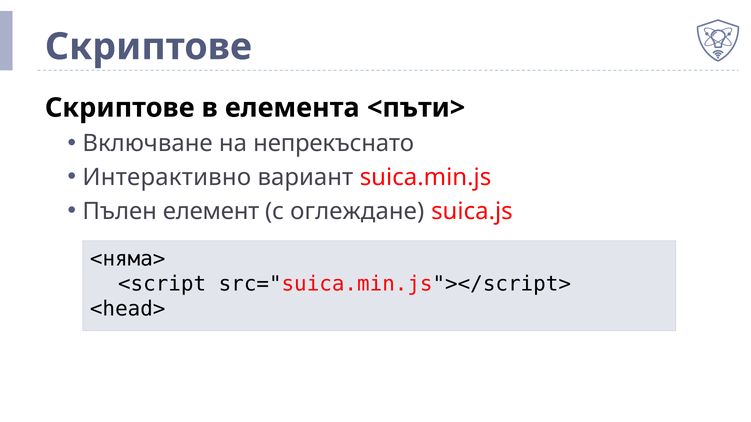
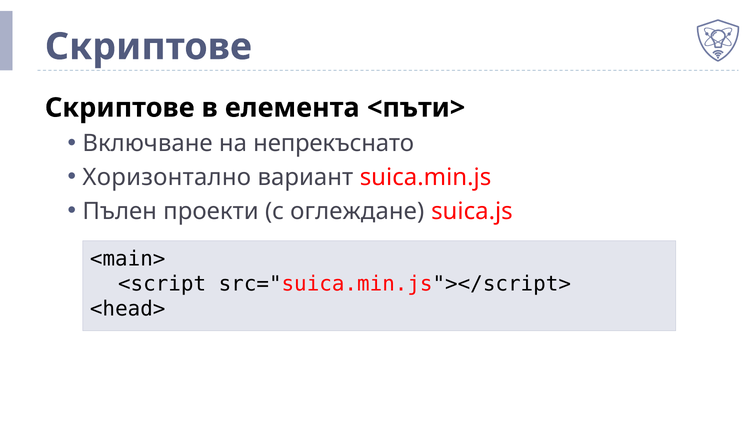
Интерактивно: Интерактивно -> Хоризонтално (167, 178)
елемент: елемент -> проекти (211, 211)
<няма>: <няма> -> <main> (128, 259)
